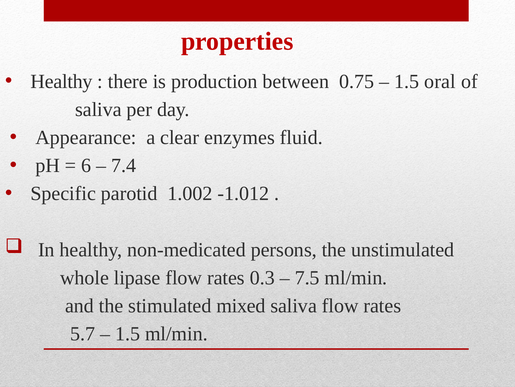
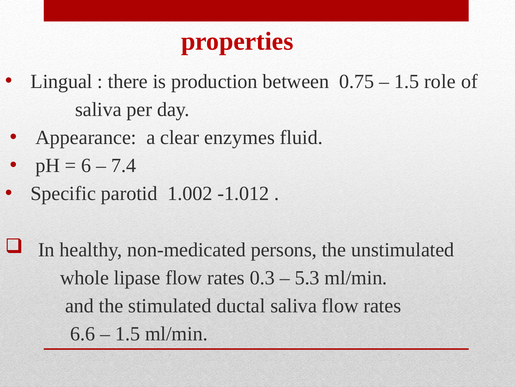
Healthy: Healthy -> Lingual (61, 81)
oral: oral -> role (440, 81)
7.5: 7.5 -> 5.3 (307, 277)
mixed: mixed -> ductal (241, 305)
5.7: 5.7 -> 6.6 (83, 333)
